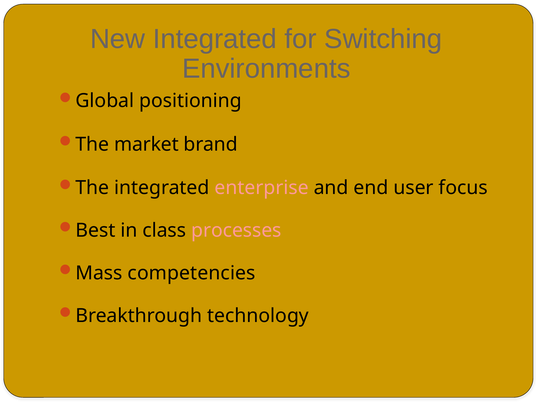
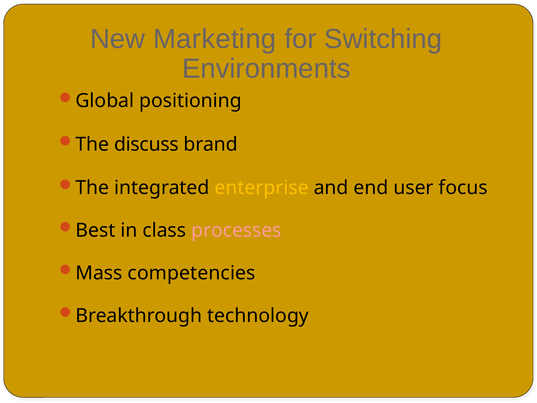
New Integrated: Integrated -> Marketing (215, 39)
market: market -> discuss (146, 144)
enterprise colour: pink -> yellow (262, 188)
